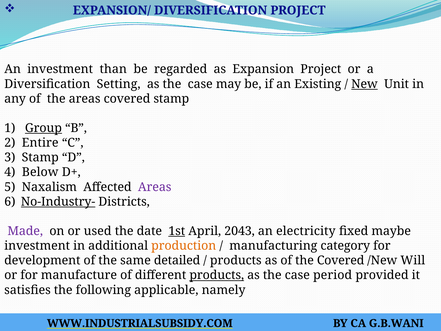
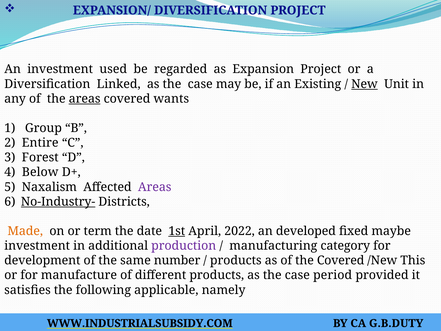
than: than -> used (113, 69)
Setting: Setting -> Linked (119, 84)
areas underline: none -> present (85, 99)
covered stamp: stamp -> wants (171, 99)
Group underline: present -> none (43, 128)
3 Stamp: Stamp -> Forest (40, 157)
Made colour: purple -> orange (25, 231)
used: used -> term (98, 231)
2043: 2043 -> 2022 (240, 231)
electricity: electricity -> developed (306, 231)
production colour: orange -> purple (184, 246)
detailed: detailed -> number (177, 260)
Will: Will -> This (413, 260)
products underline: present -> none (217, 275)
G.B.WANI: G.B.WANI -> G.B.DUTY (396, 323)
